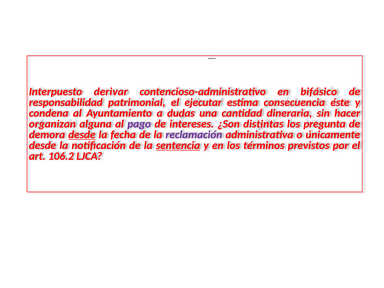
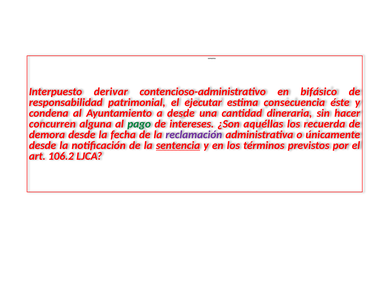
a dudas: dudas -> desde (181, 113)
organizan: organizan -> concurren (52, 124)
pago colour: purple -> green (139, 124)
distintas: distintas -> aquéllas (263, 124)
pregunta: pregunta -> recuerda (324, 124)
desde underline: present -> none (82, 135)
